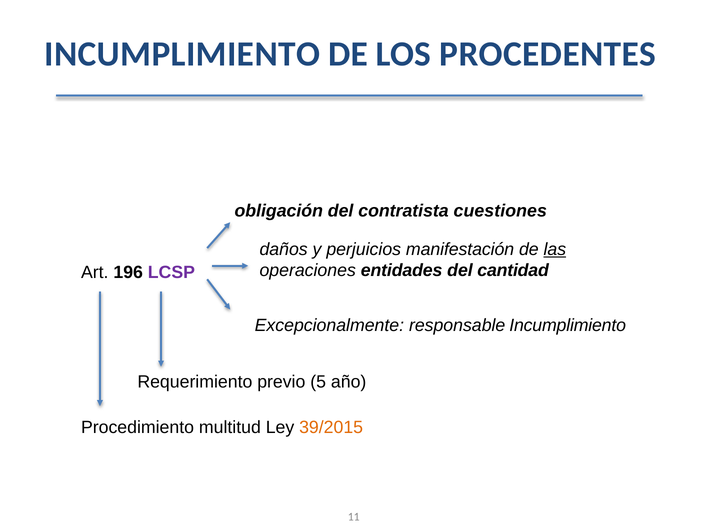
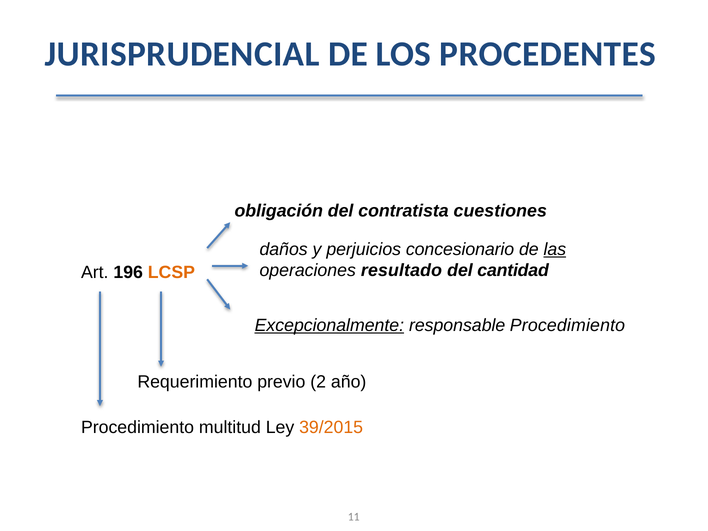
INCUMPLIMIENTO: INCUMPLIMIENTO -> JURISPRUDENCIAL (182, 54)
manifestación: manifestación -> concesionario (460, 249)
entidades: entidades -> resultado (401, 271)
LCSP colour: purple -> orange (171, 272)
Excepcionalmente underline: none -> present (329, 325)
responsable Incumplimiento: Incumplimiento -> Procedimiento (567, 325)
5: 5 -> 2 (318, 382)
